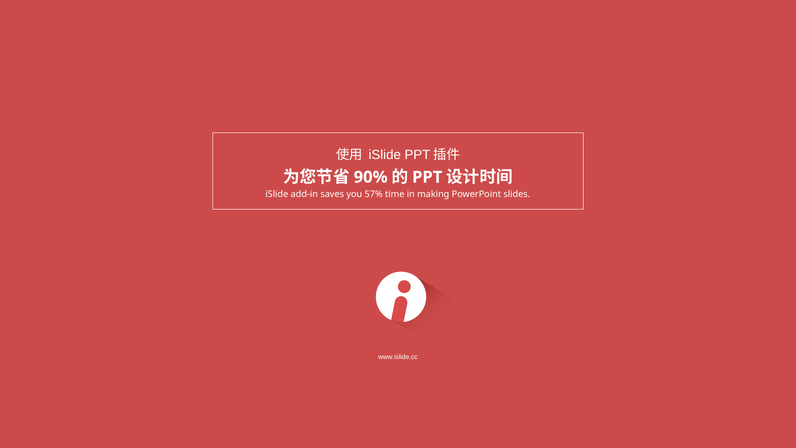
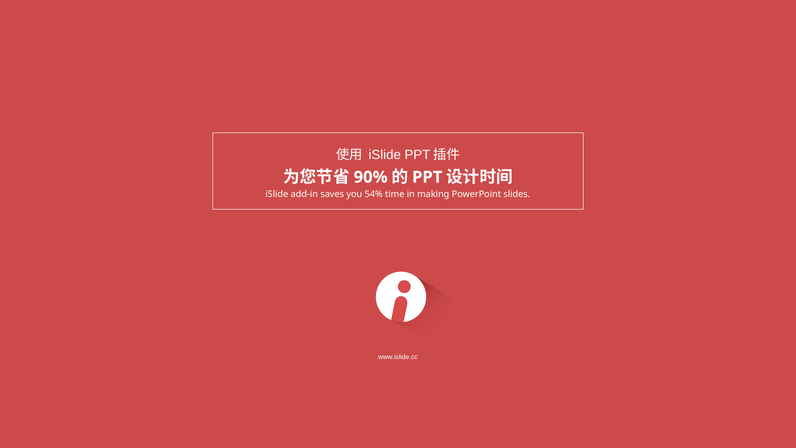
57%: 57% -> 54% (374, 194)
